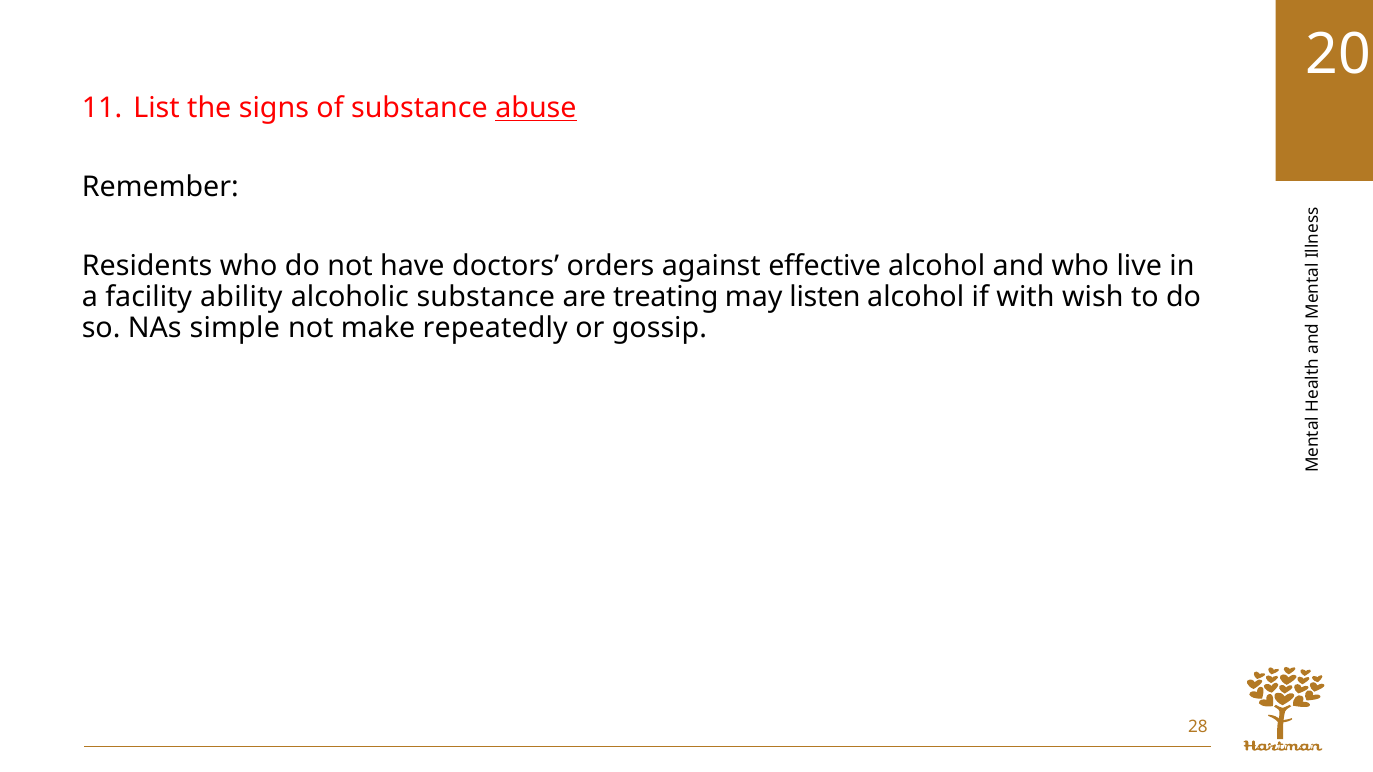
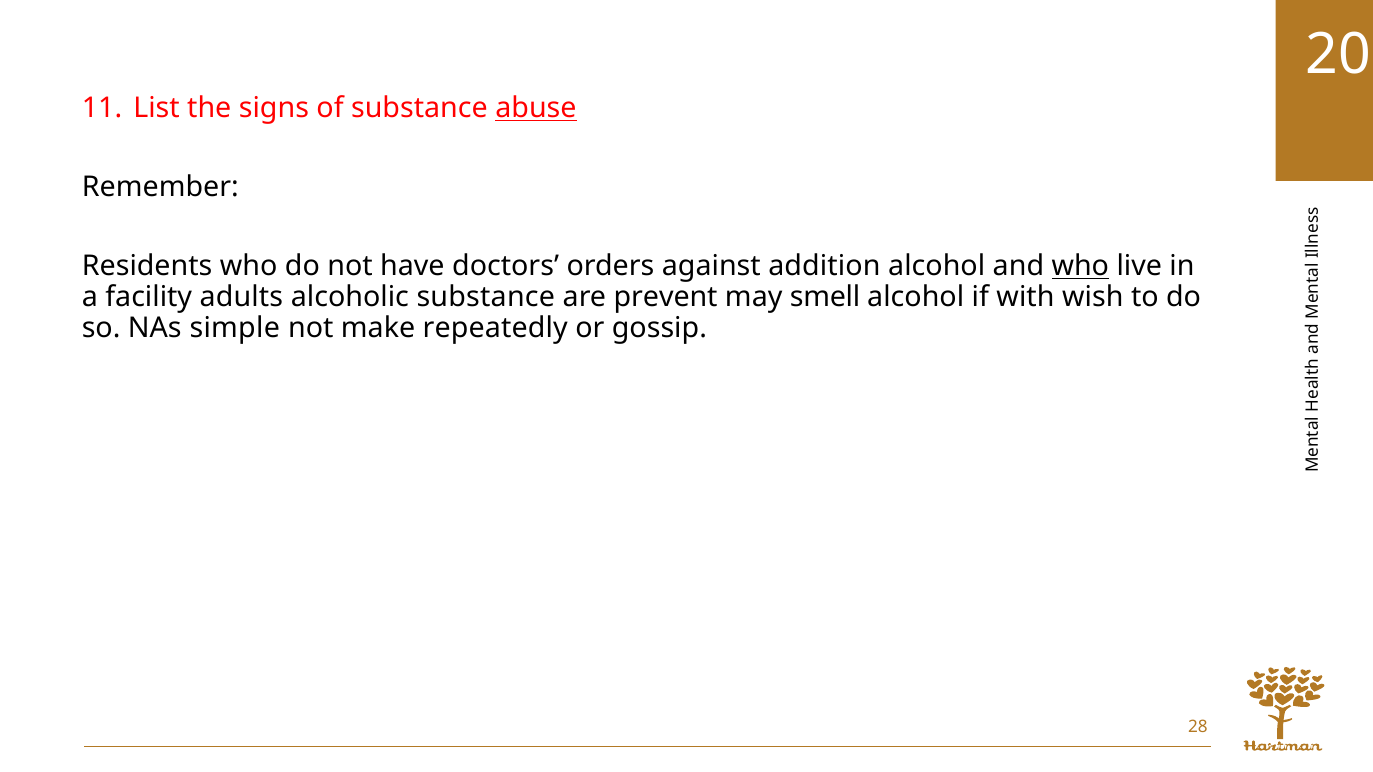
effective: effective -> addition (824, 266)
who underline: none -> present (1080, 266)
ability: ability -> adults (241, 297)
treating: treating -> prevent (666, 297)
listen: listen -> smell (825, 297)
